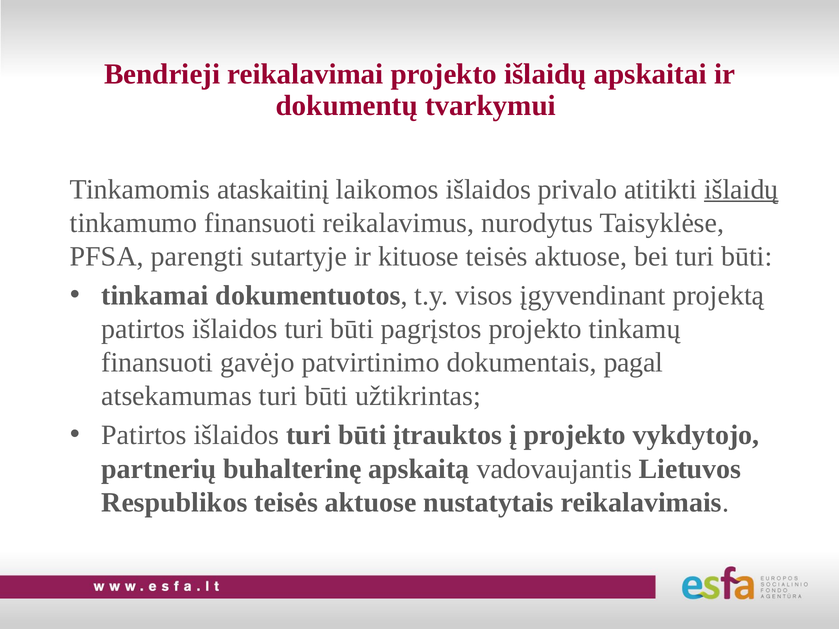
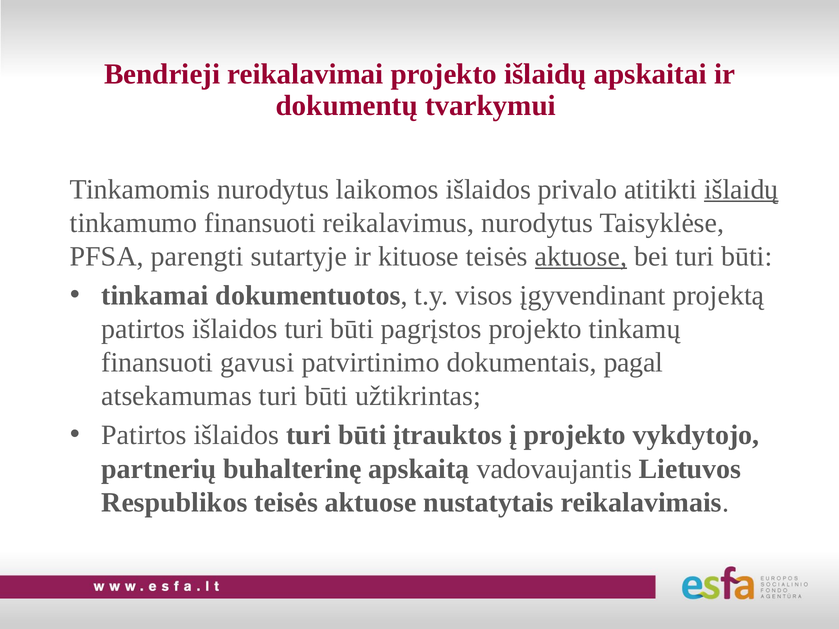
Tinkamomis ataskaitinį: ataskaitinį -> nurodytus (273, 189)
aktuose underline: none -> present (581, 256)
gavėjo: gavėjo -> gavusi (257, 363)
